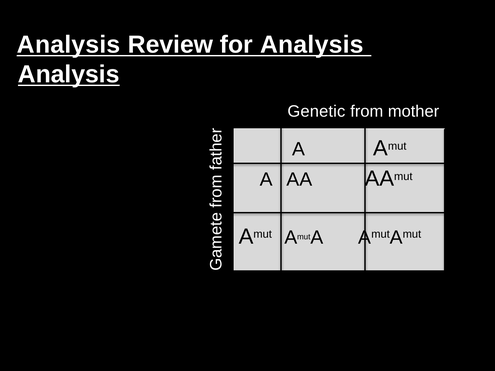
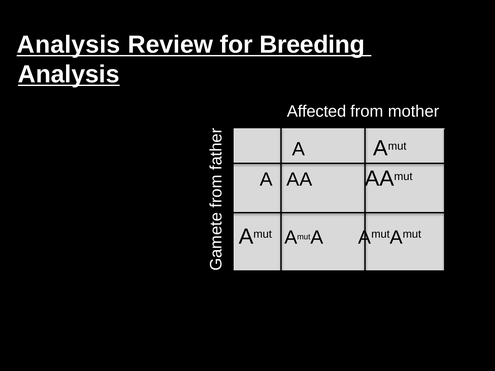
for Analysis: Analysis -> Breeding (312, 45)
Genetic: Genetic -> Affected (317, 112)
